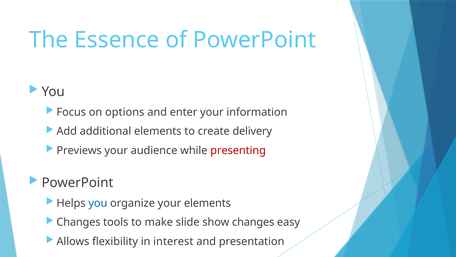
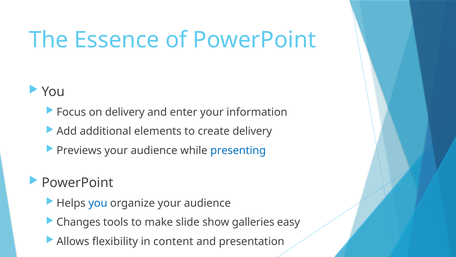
on options: options -> delivery (125, 112)
presenting colour: red -> blue (238, 150)
organize your elements: elements -> audience (207, 203)
show changes: changes -> galleries (253, 222)
interest: interest -> content (173, 241)
